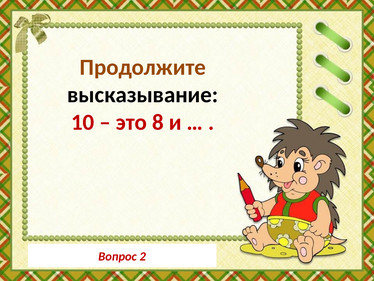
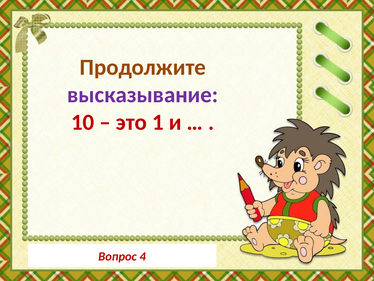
высказывание colour: black -> purple (143, 95)
8: 8 -> 1 (158, 122)
2: 2 -> 4 (143, 256)
